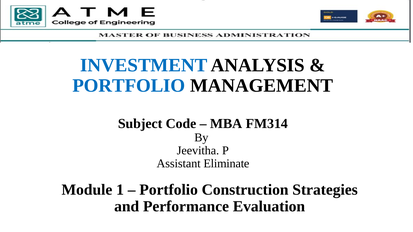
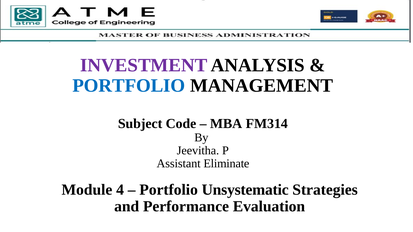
INVESTMENT colour: blue -> purple (144, 65)
1: 1 -> 4 (120, 190)
Construction: Construction -> Unsystematic (245, 190)
